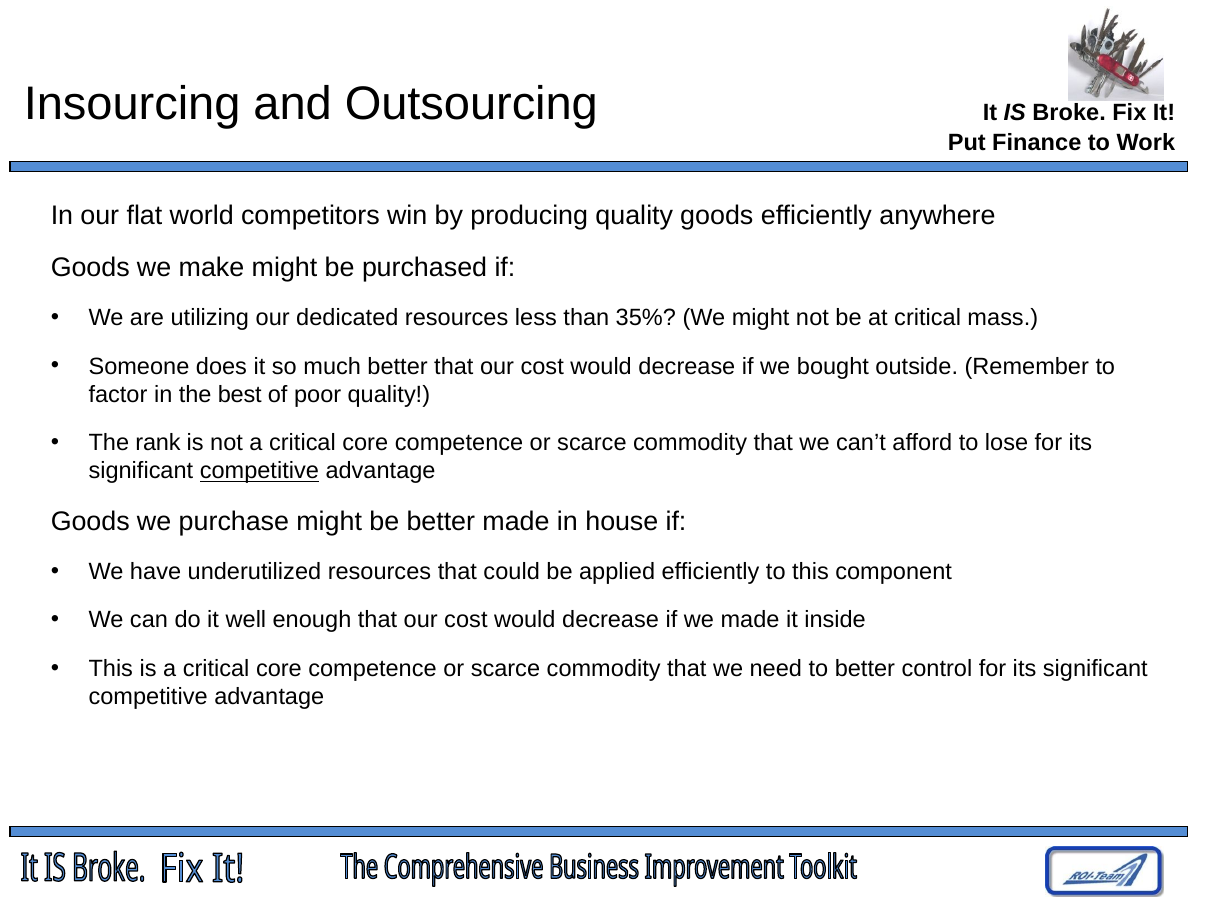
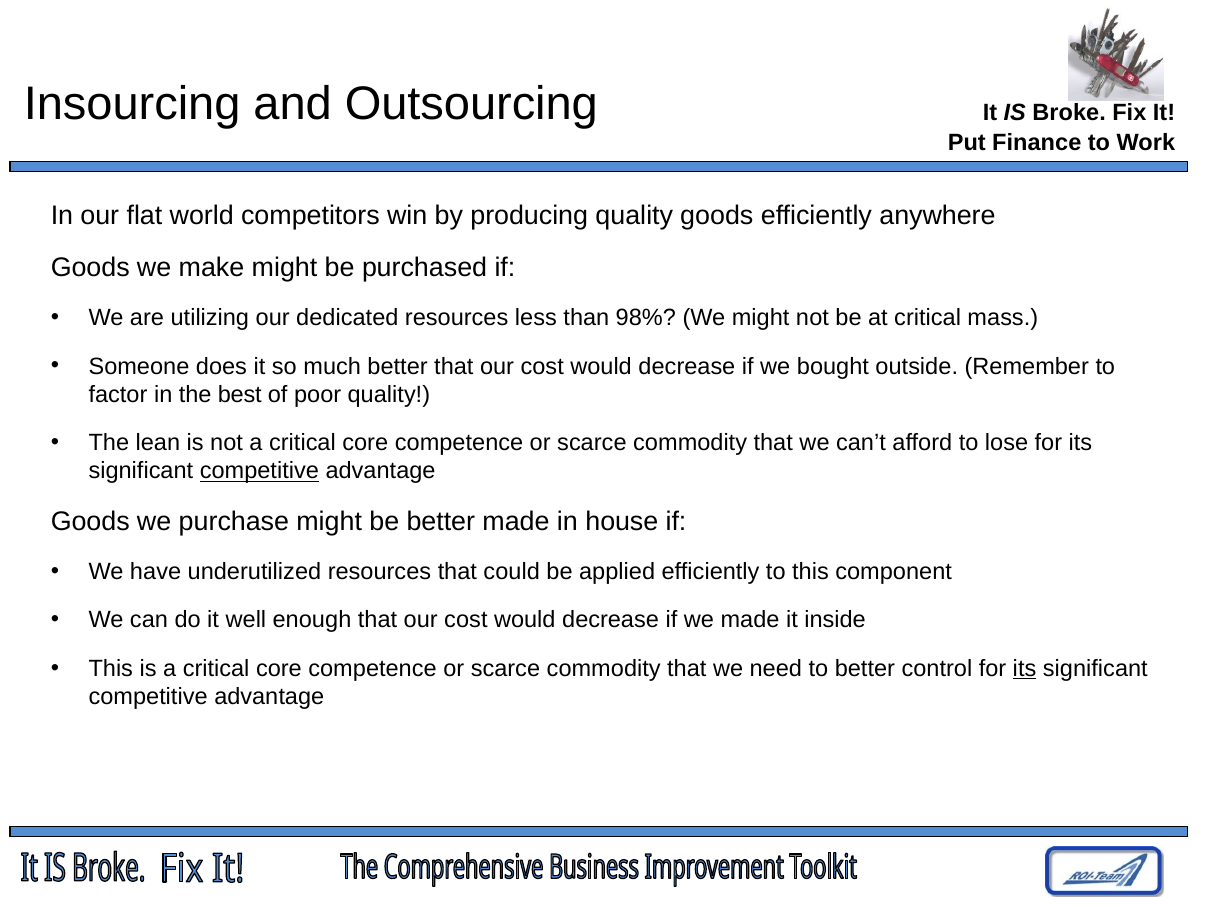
35%: 35% -> 98% (646, 318)
rank: rank -> lean (158, 443)
its underline: none -> present (1025, 669)
